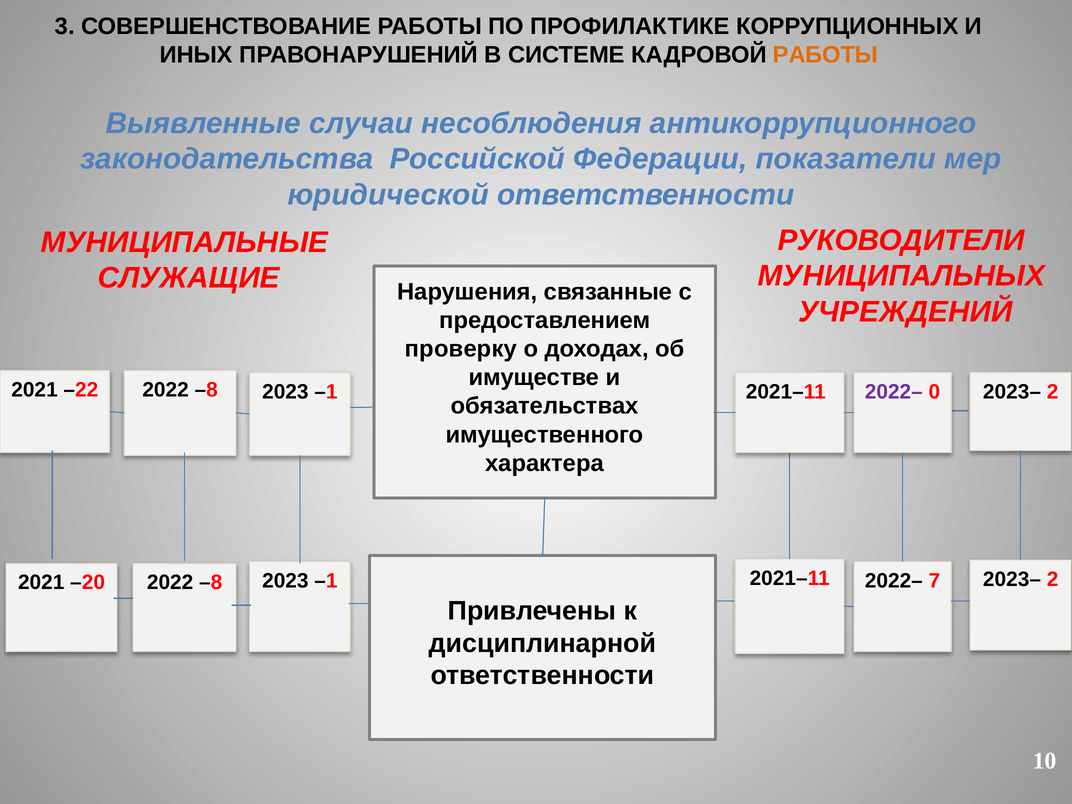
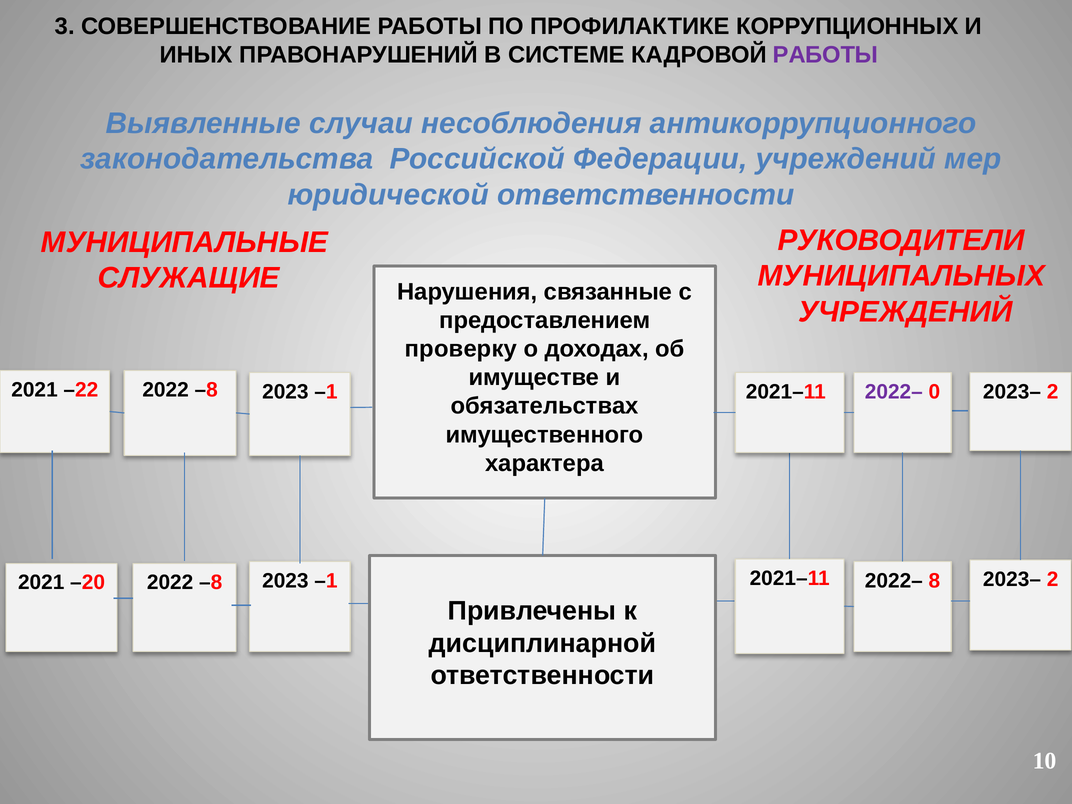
РАБОТЫ colour: orange -> purple (826, 55)
Федерации показатели: показатели -> учреждений (846, 159)
7: 7 -> 8 (934, 581)
